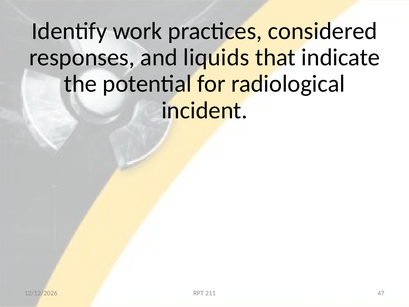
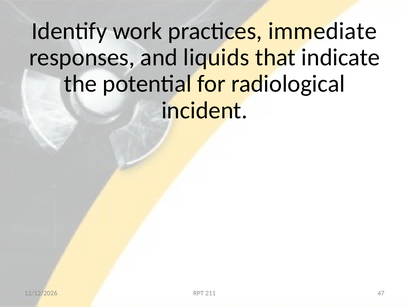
considered: considered -> immediate (323, 31)
